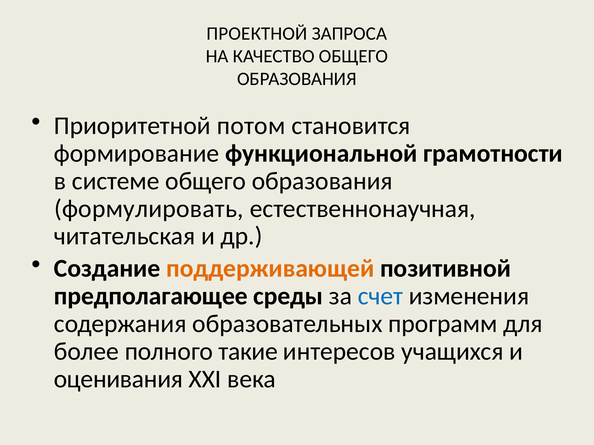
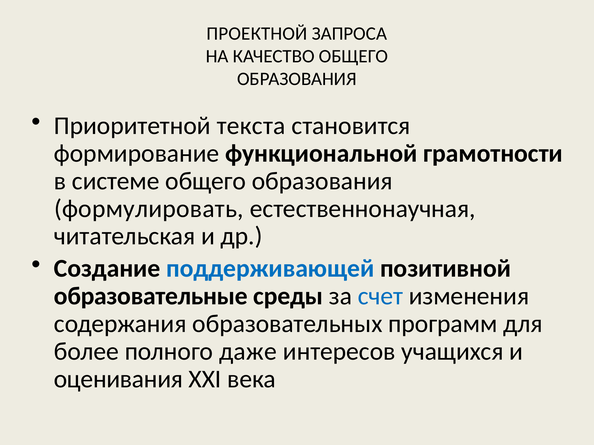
потом: потом -> текста (251, 126)
поддерживающей colour: orange -> blue (270, 269)
предполагающее: предполагающее -> образовательные (151, 297)
такие: такие -> даже (248, 352)
